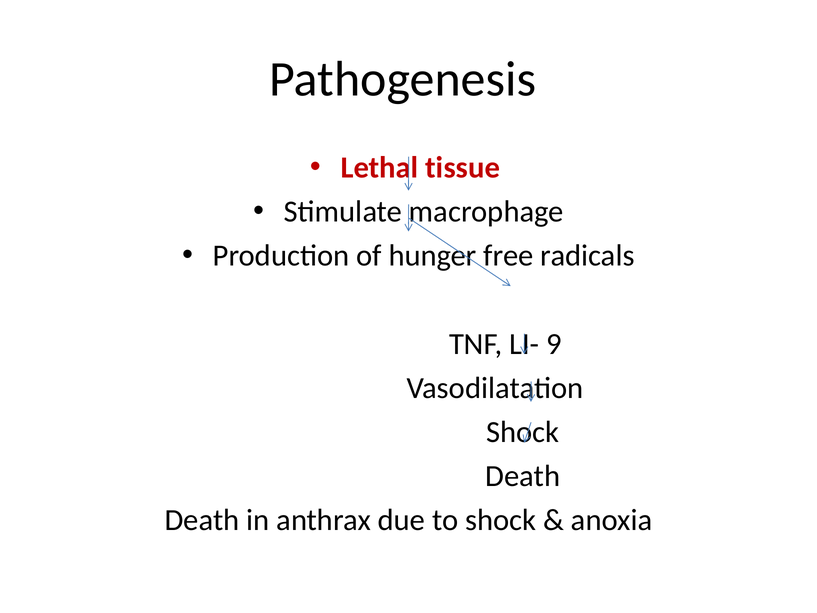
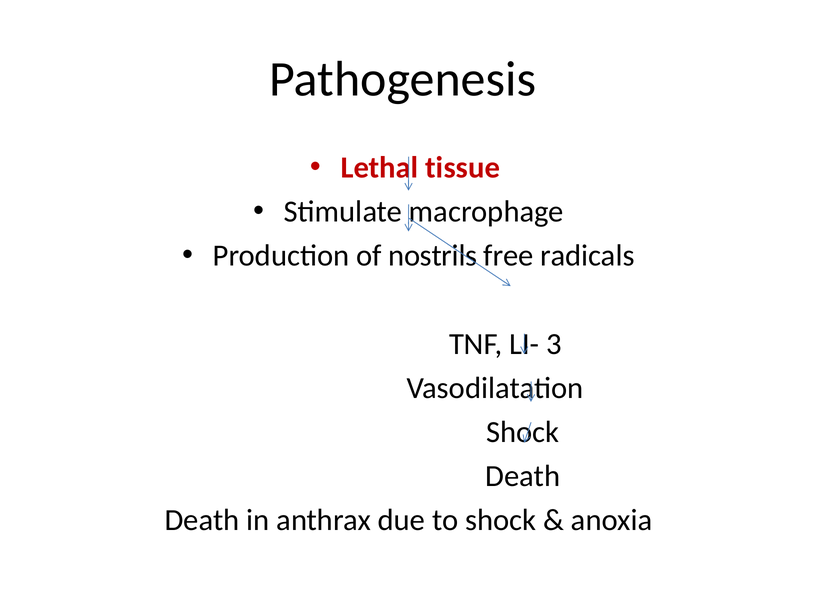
hunger: hunger -> nostrils (433, 256)
9: 9 -> 3 (554, 344)
